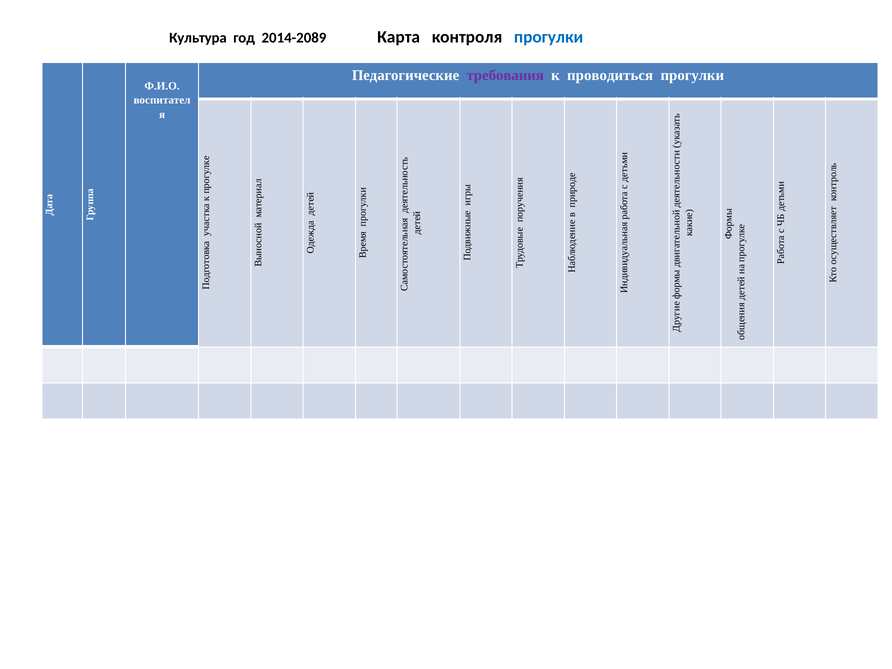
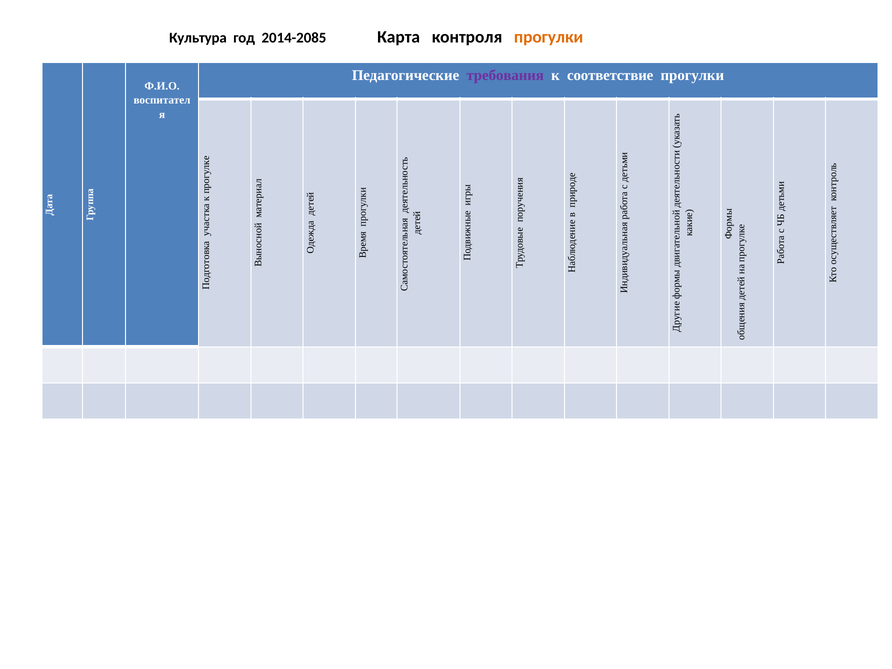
2014-2089: 2014-2089 -> 2014-2085 (294, 38)
прогулки colour: blue -> orange (549, 37)
проводиться: проводиться -> соответствие (610, 76)
